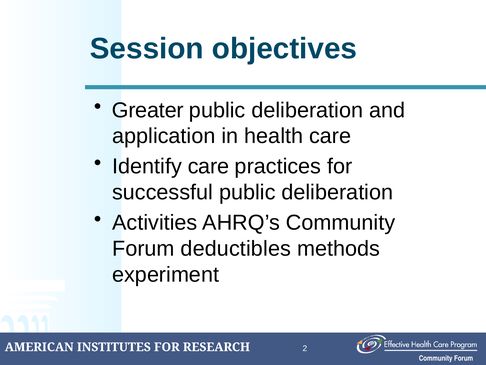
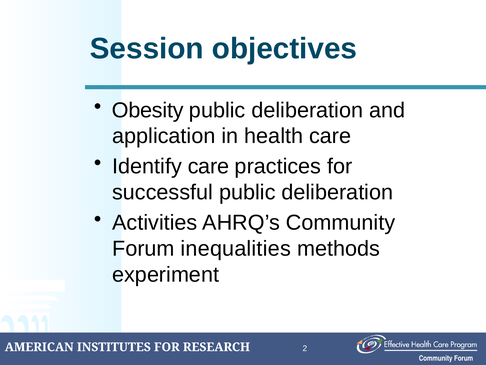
Greater: Greater -> Obesity (148, 110)
deductibles: deductibles -> inequalities (236, 248)
